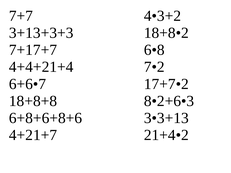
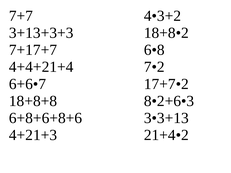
4+21+7: 4+21+7 -> 4+21+3 (33, 135)
